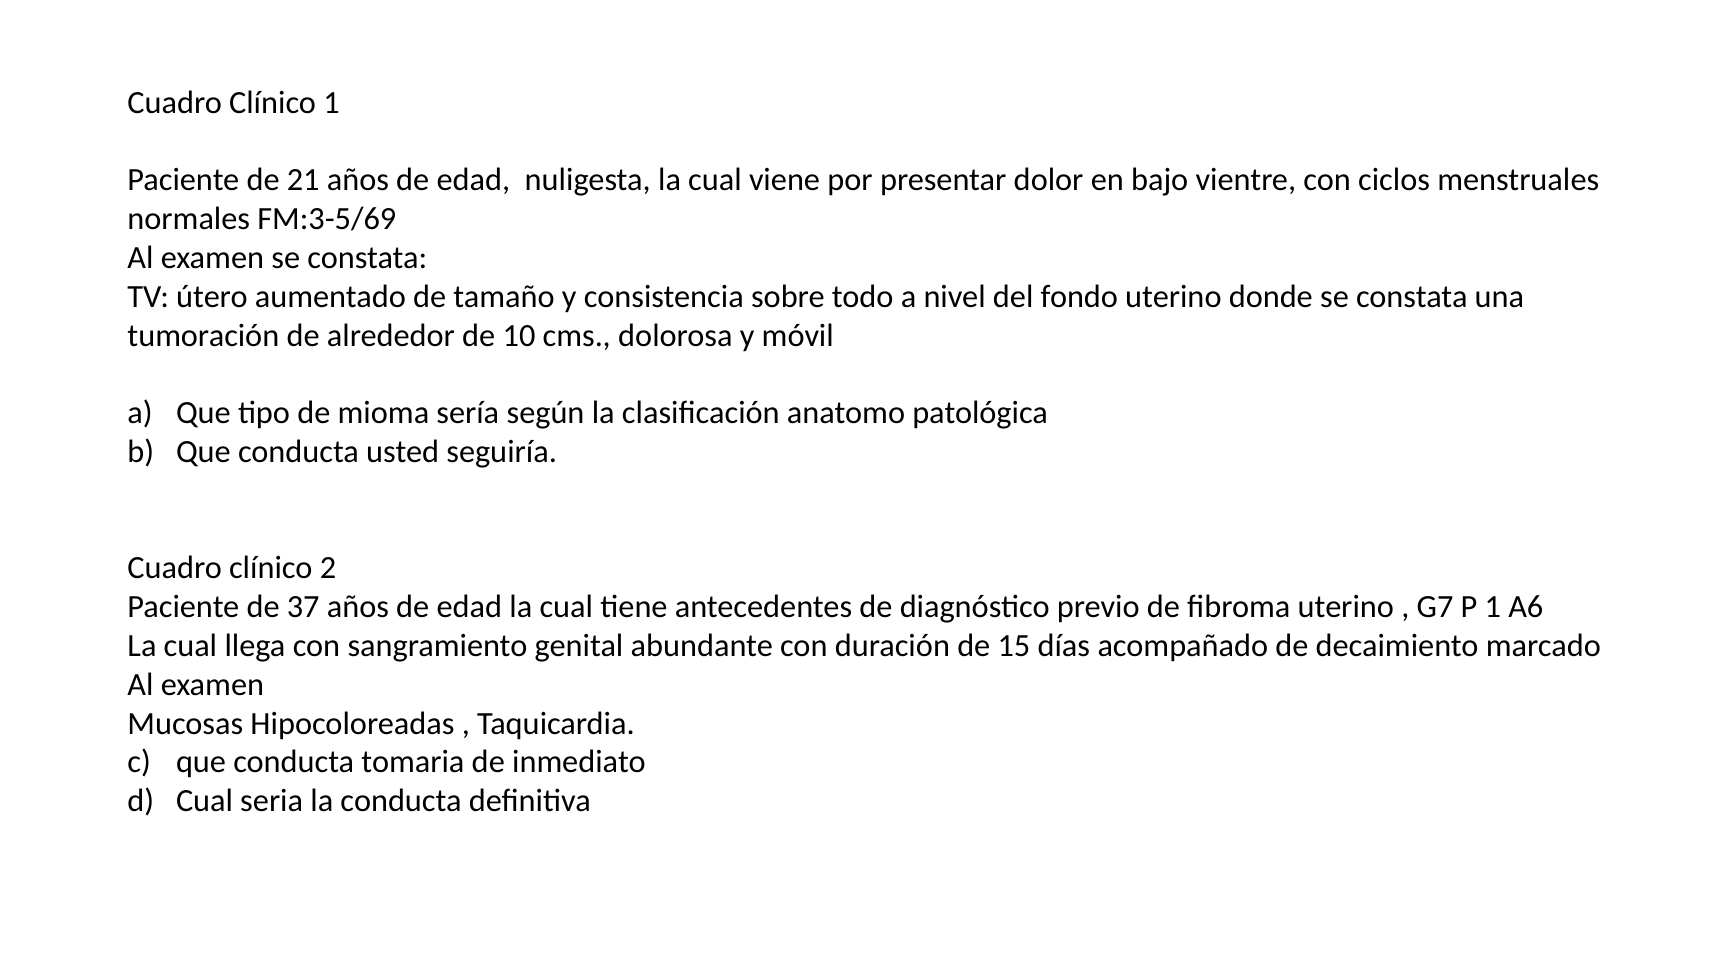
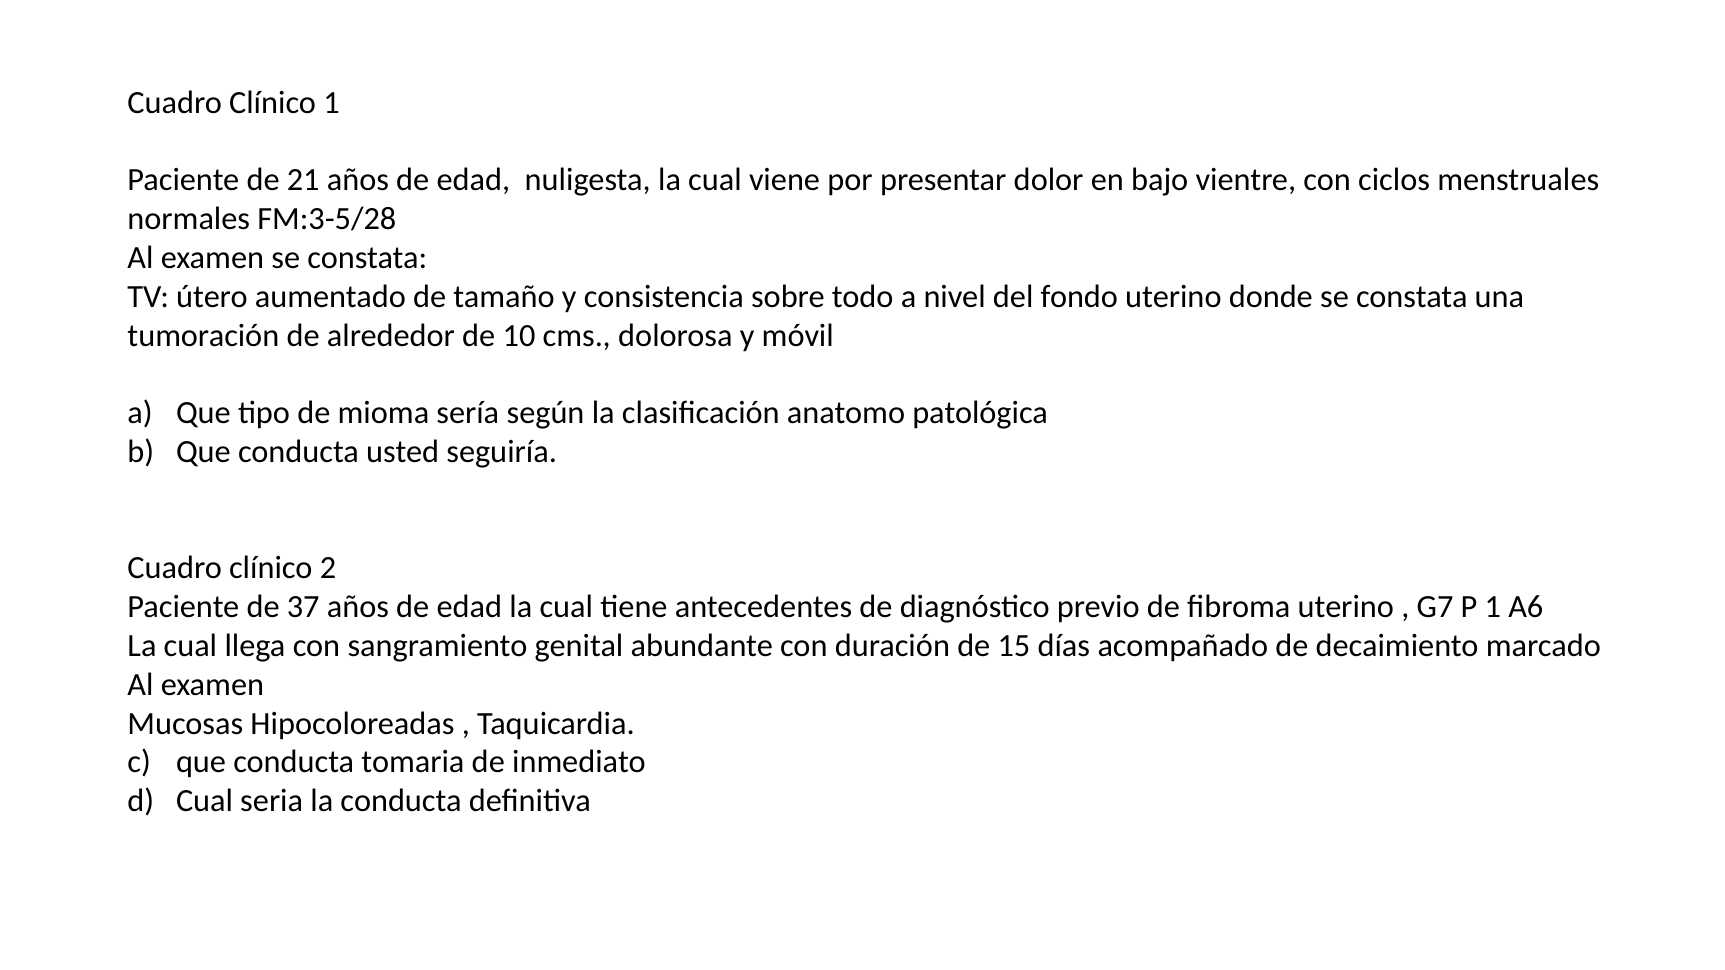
FM:3-5/69: FM:3-5/69 -> FM:3-5/28 (327, 219)
